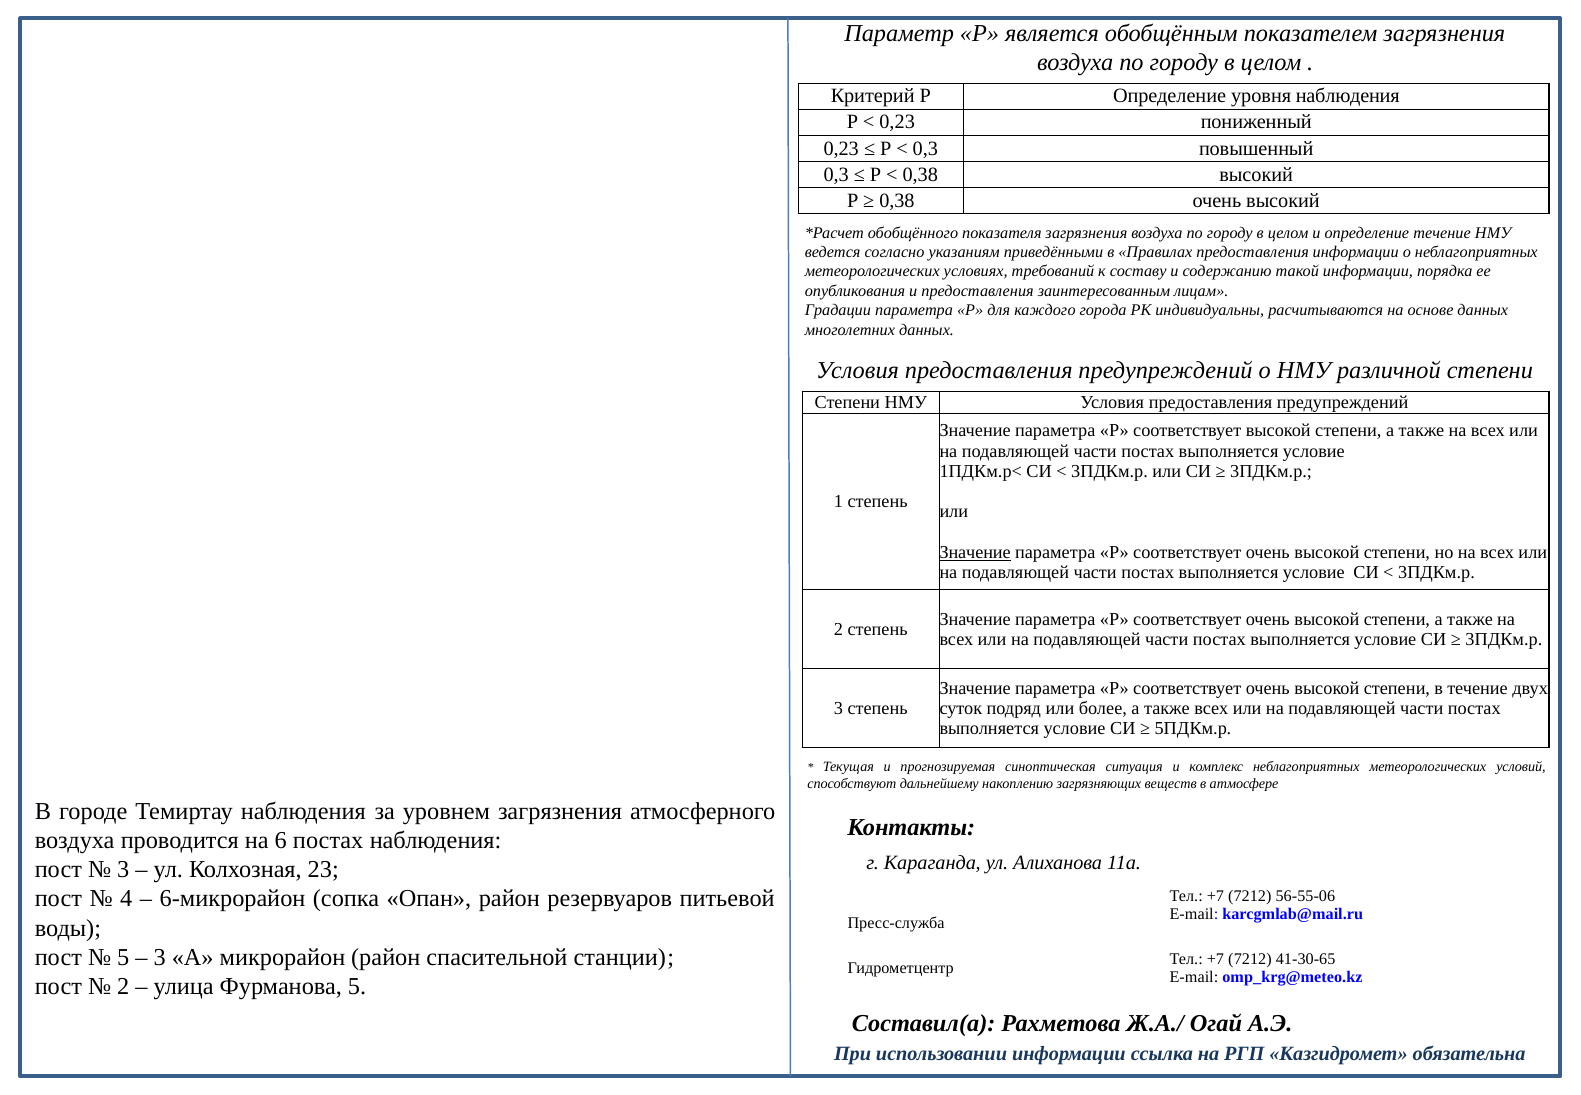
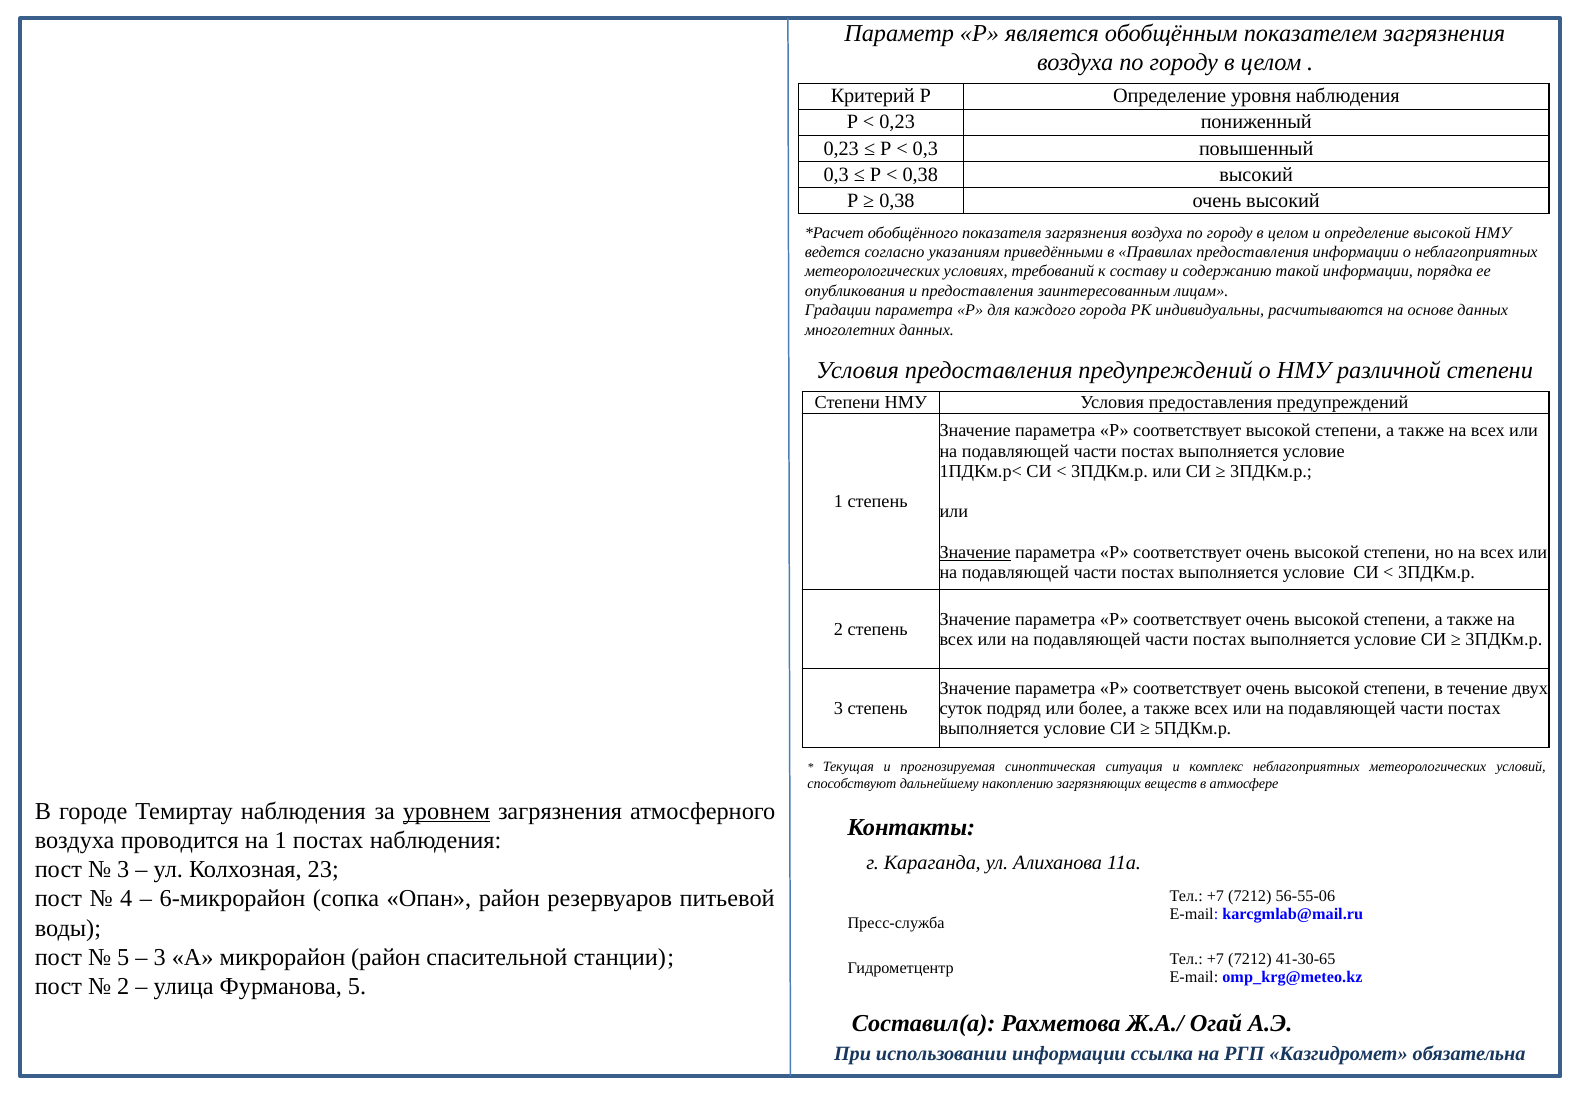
определение течение: течение -> высокой (1442, 233)
уровнем underline: none -> present (446, 811)
на 6: 6 -> 1 (281, 840)
